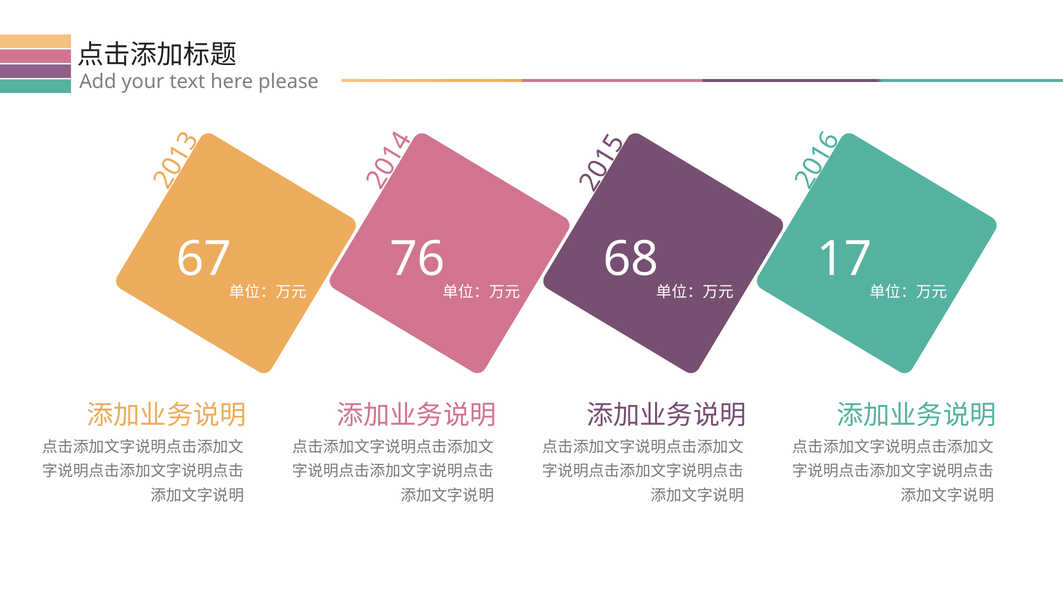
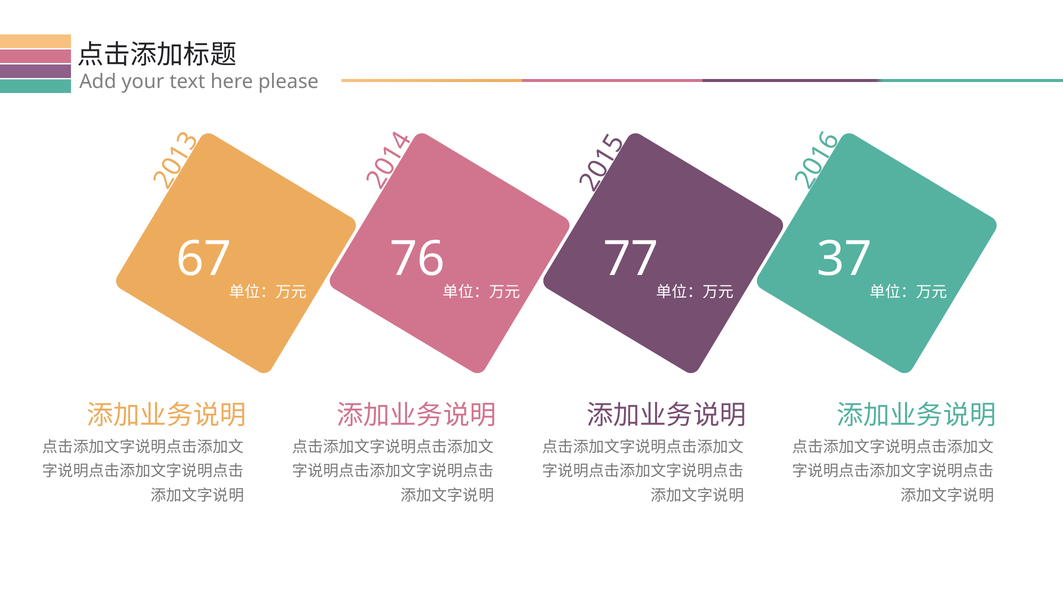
68: 68 -> 77 (631, 259)
17: 17 -> 37 (844, 259)
